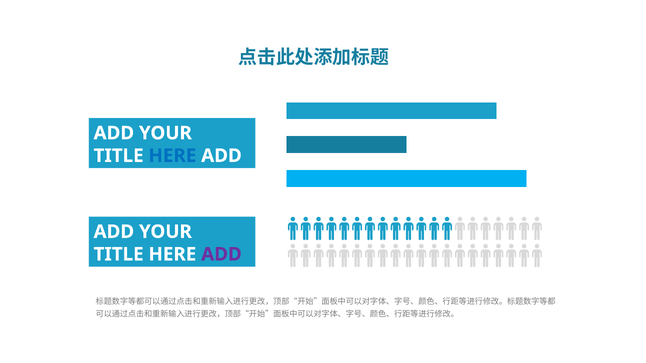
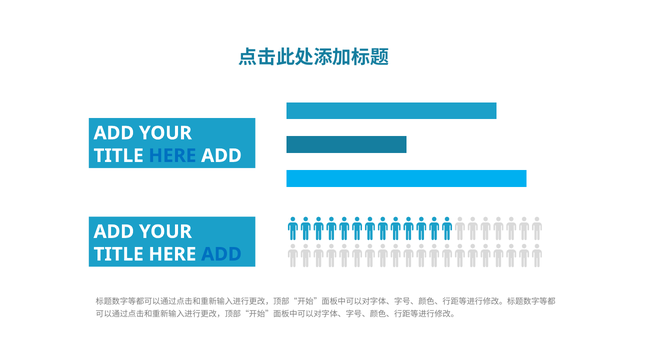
ADD colour: purple -> blue (221, 255)
